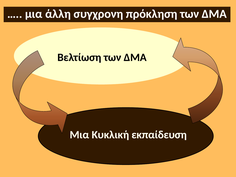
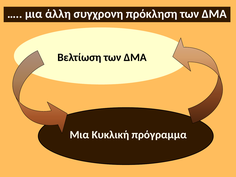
εκπαίδευση: εκπαίδευση -> πρόγραμμα (159, 135)
